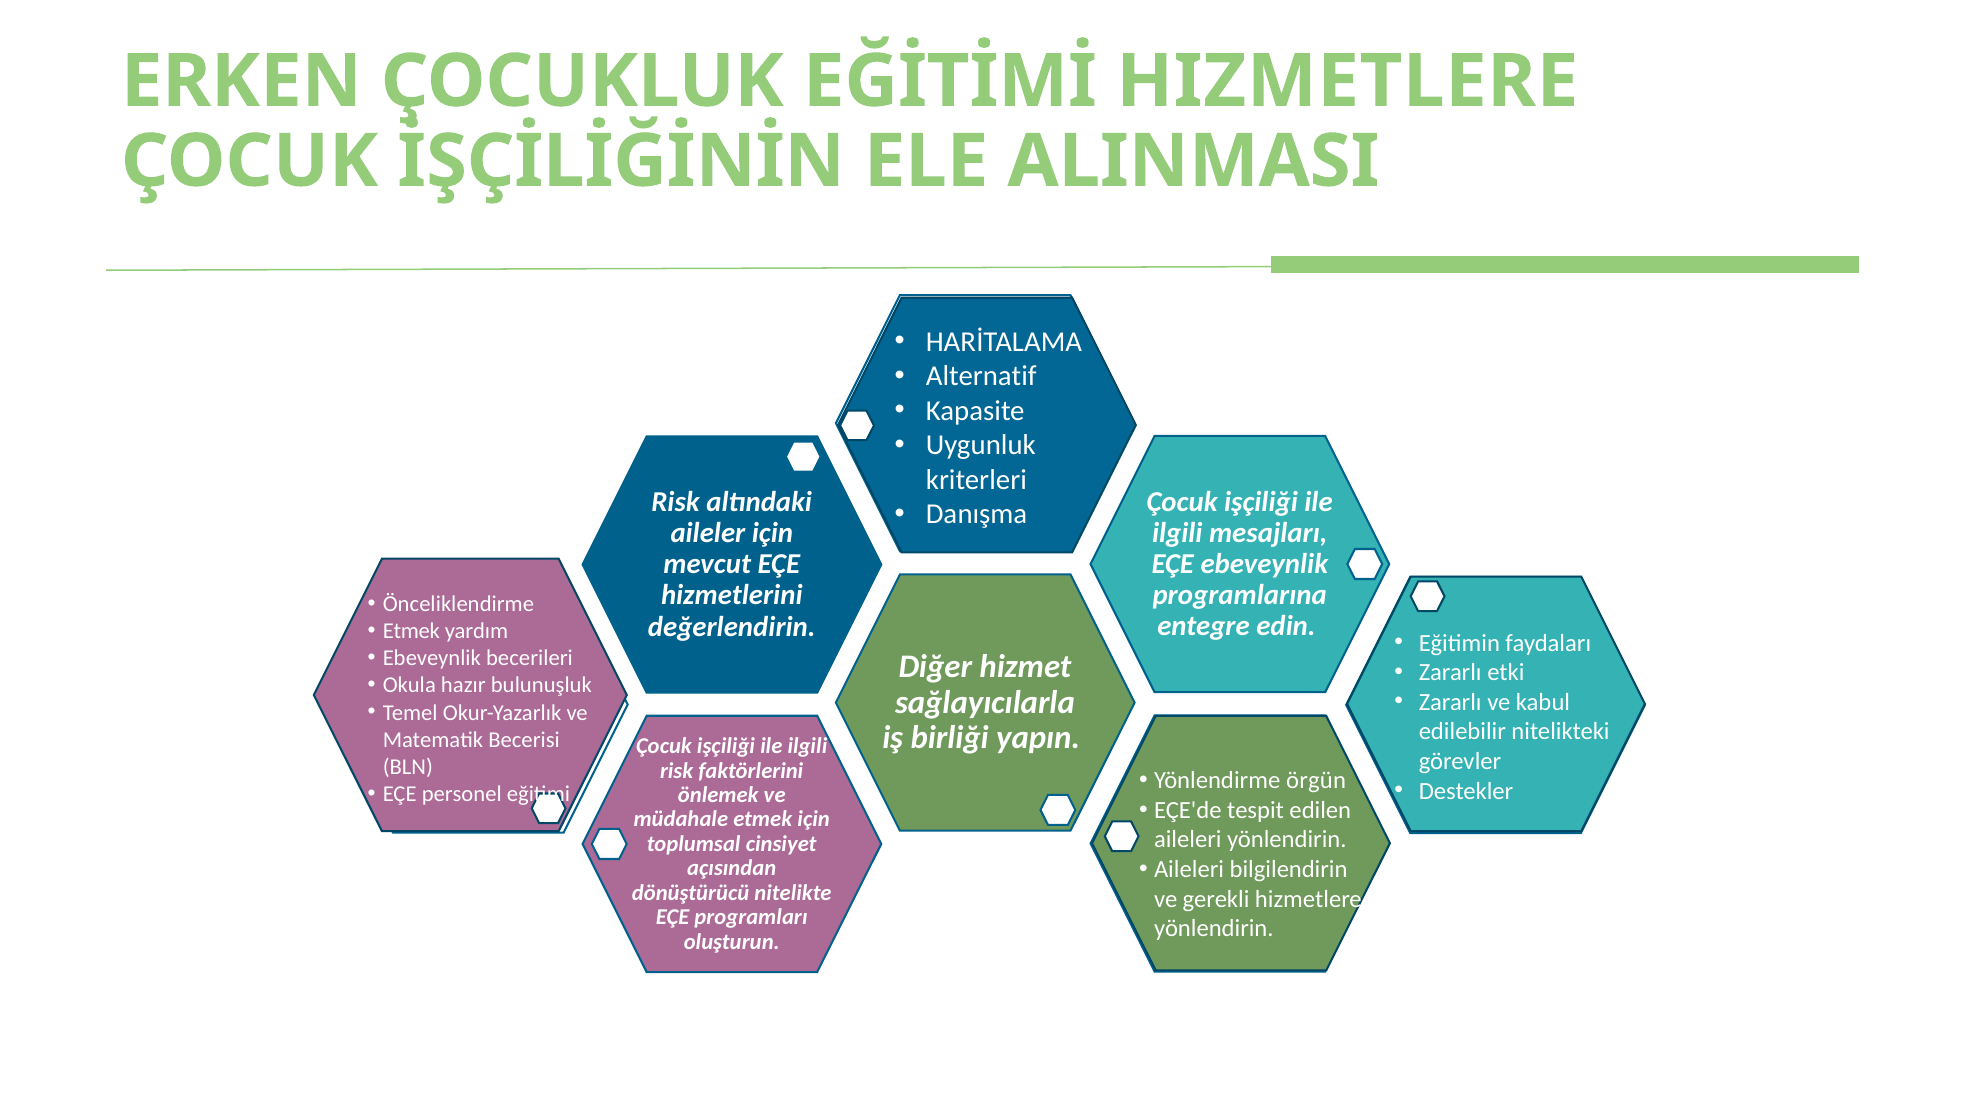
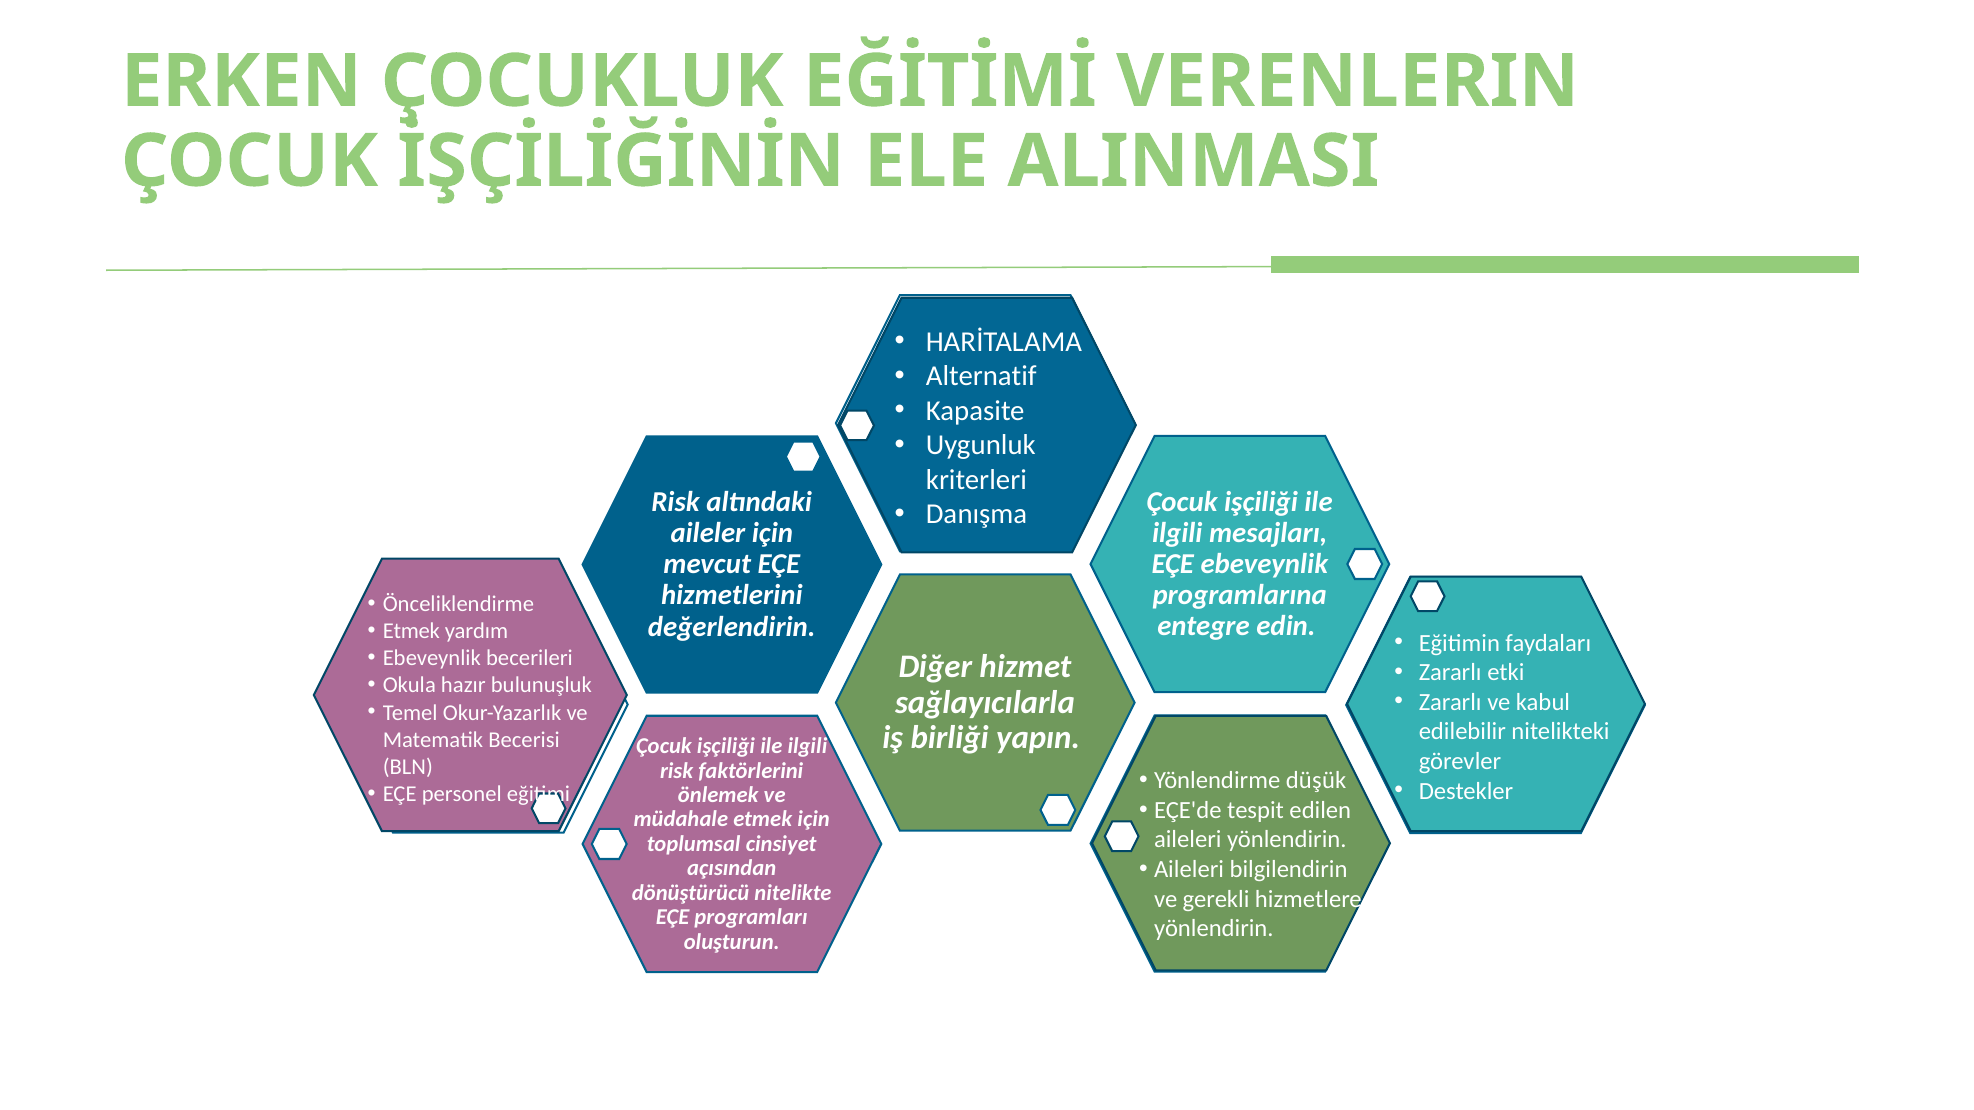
EĞİTİMİ HIZMETLERE: HIZMETLERE -> VERENLERIN (1348, 81)
örgün: örgün -> düşük (1316, 781)
